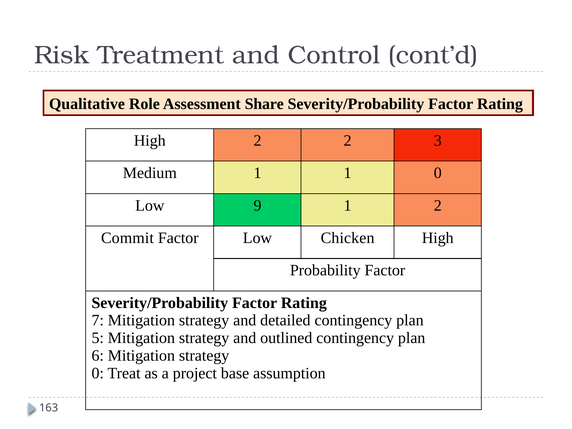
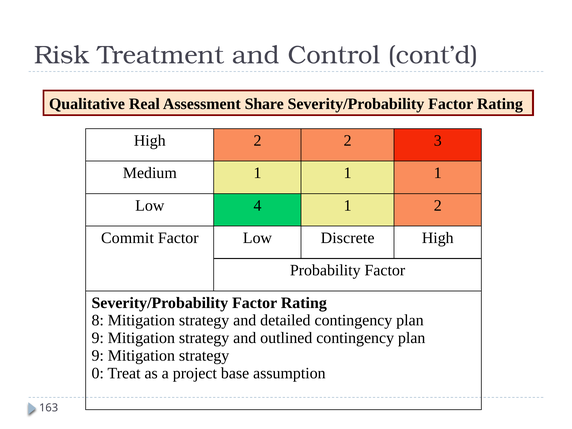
Role: Role -> Real (144, 104)
1 1 0: 0 -> 1 (438, 173)
9: 9 -> 4 (257, 205)
Chicken: Chicken -> Discrete (348, 238)
7: 7 -> 8 (98, 320)
5: 5 -> 9 (98, 338)
6: 6 -> 9 (98, 356)
